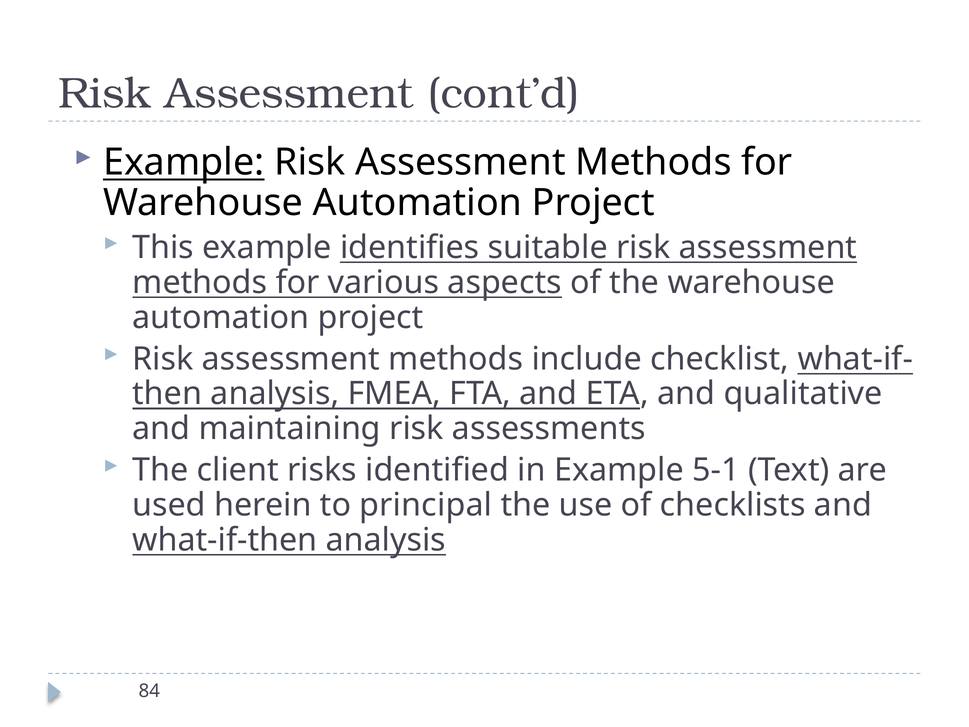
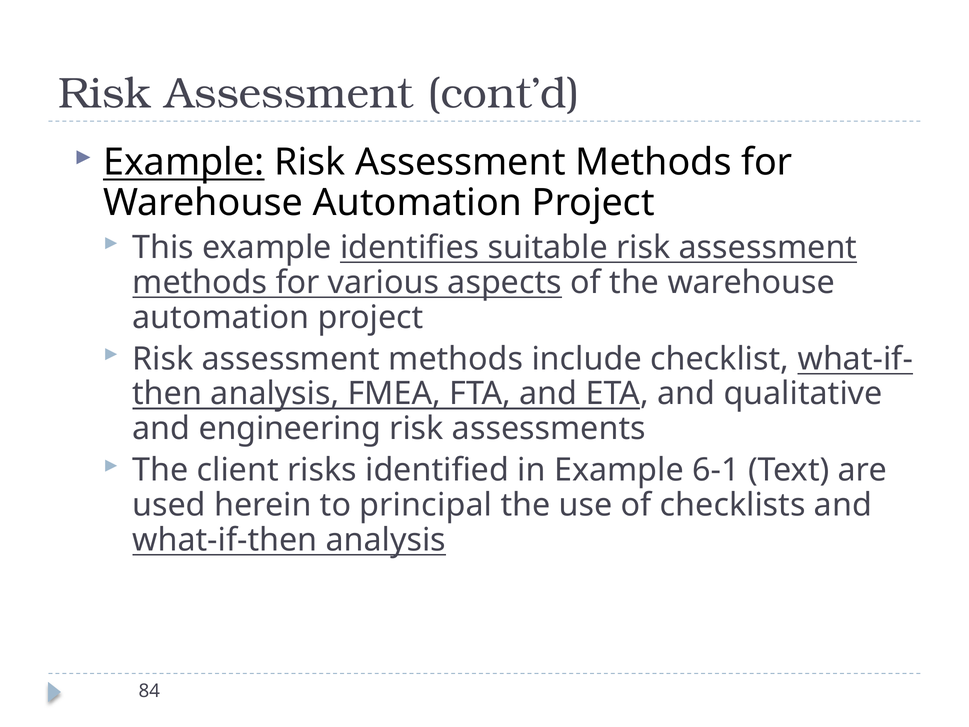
maintaining: maintaining -> engineering (290, 429)
5-1: 5-1 -> 6-1 (716, 470)
